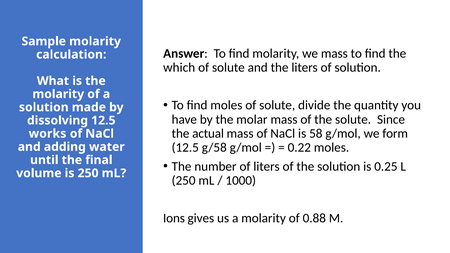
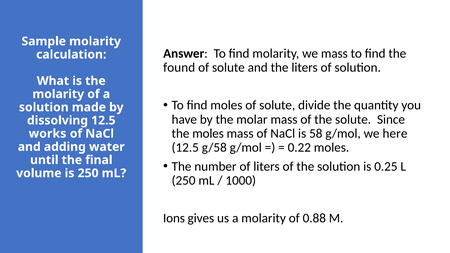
which: which -> found (179, 68)
the actual: actual -> moles (208, 134)
form: form -> here (395, 134)
